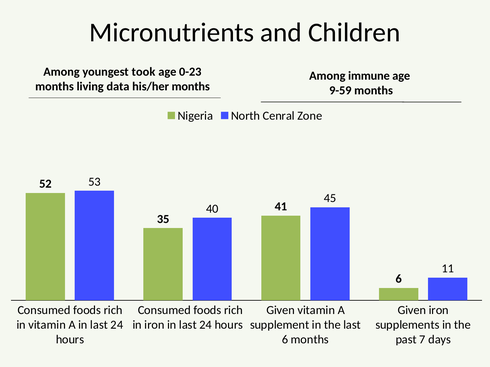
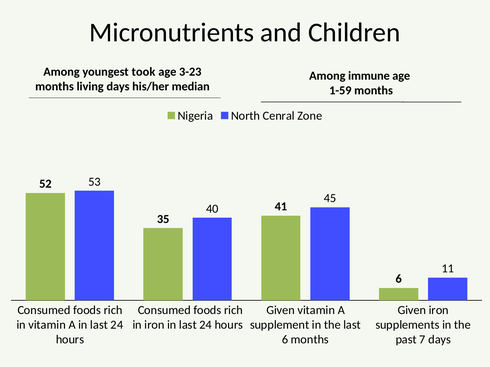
0-23: 0-23 -> 3-23 (190, 72)
living data: data -> days (118, 87)
his/her months: months -> median (191, 87)
9-59: 9-59 -> 1-59 (340, 91)
